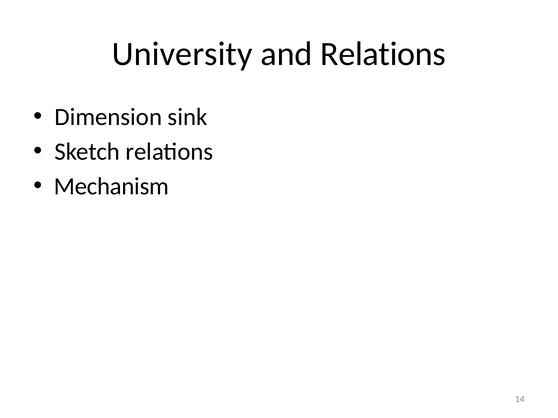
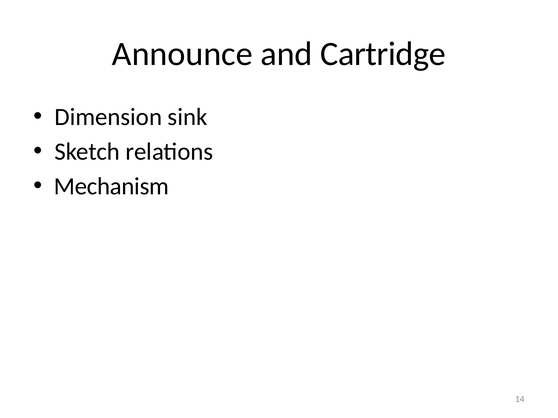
University: University -> Announce (182, 54)
and Relations: Relations -> Cartridge (383, 54)
